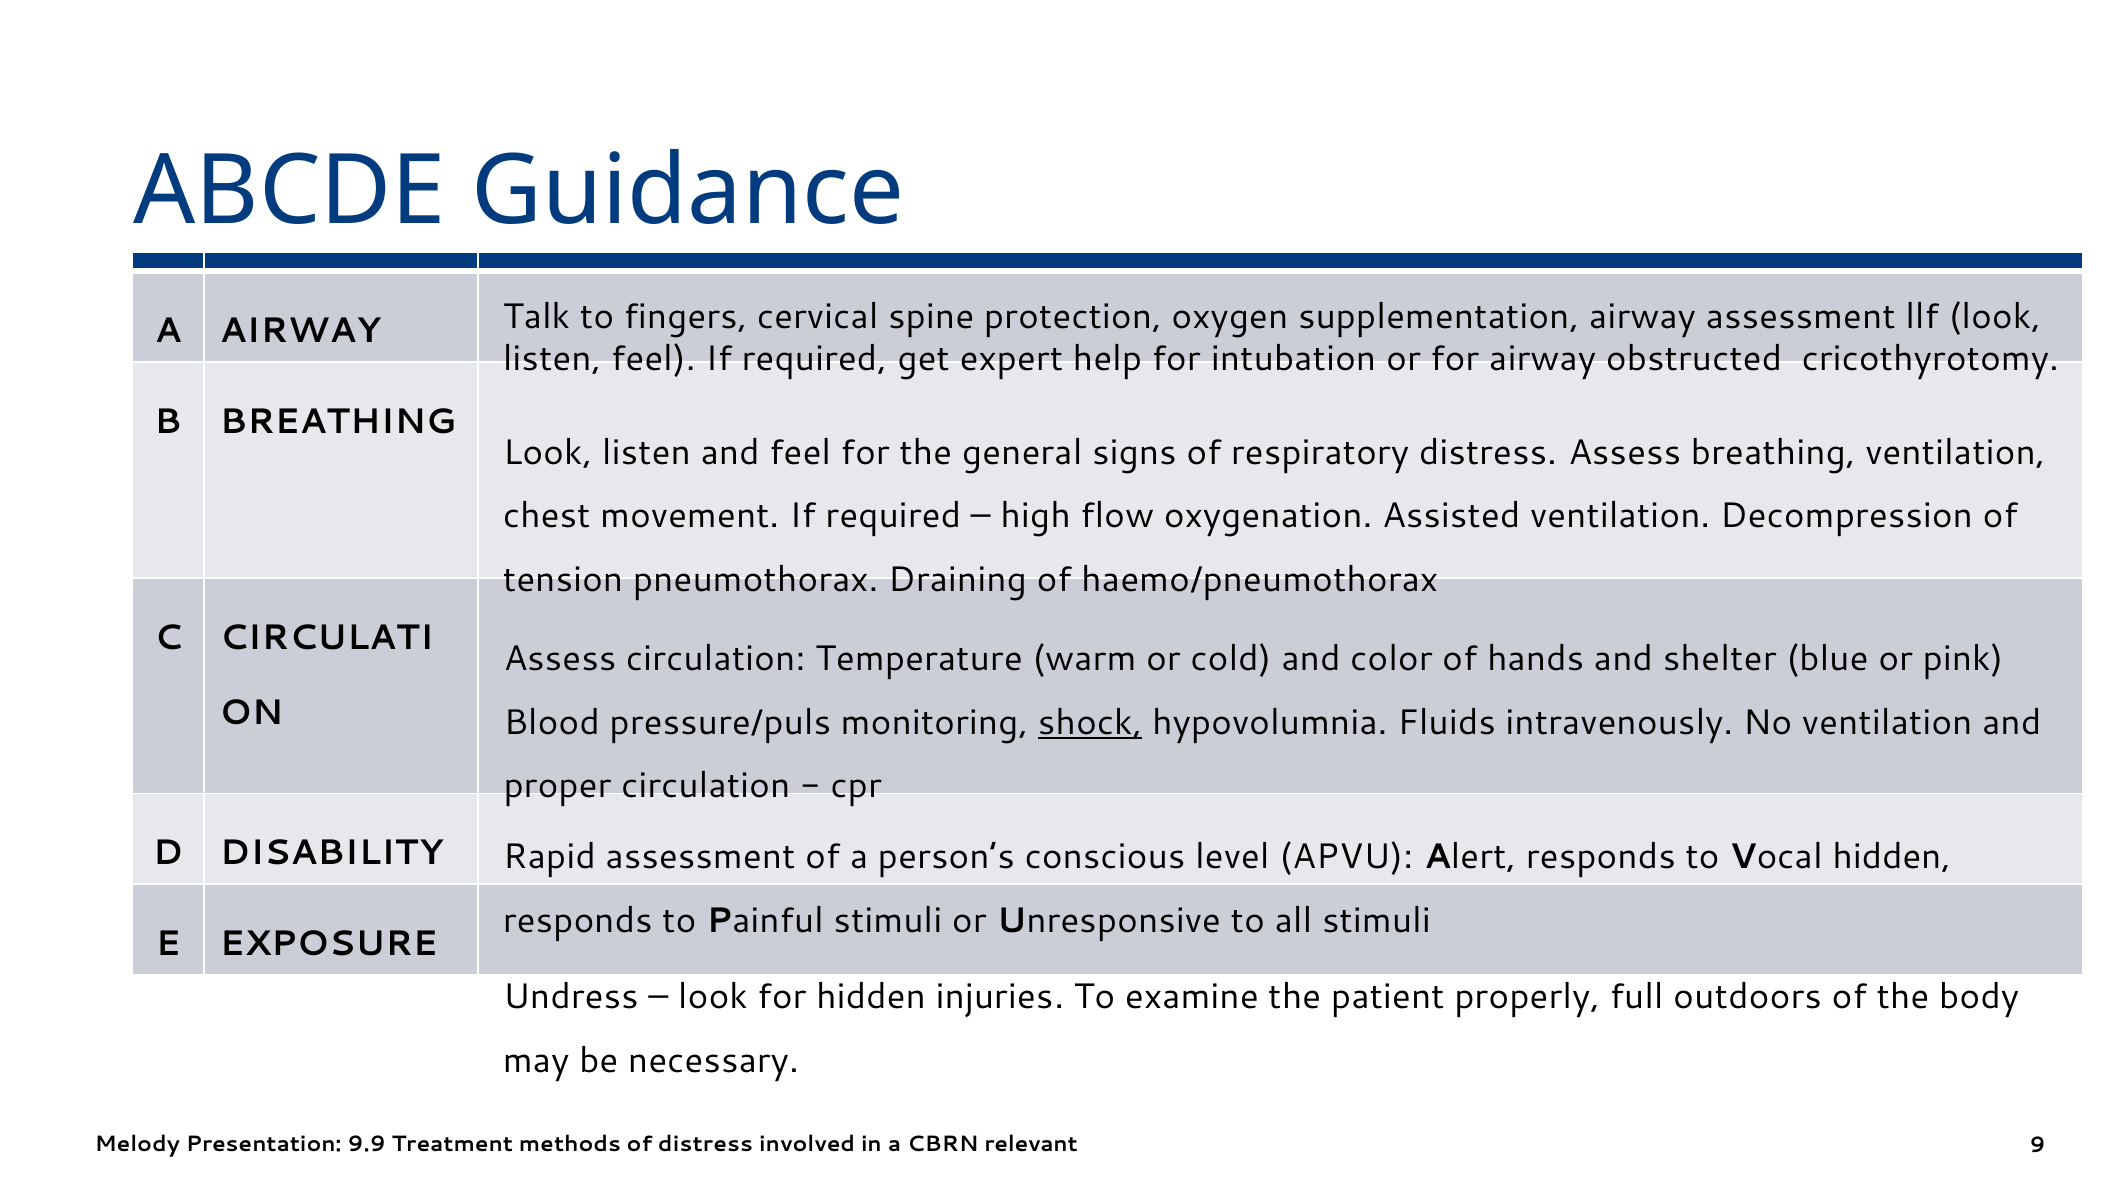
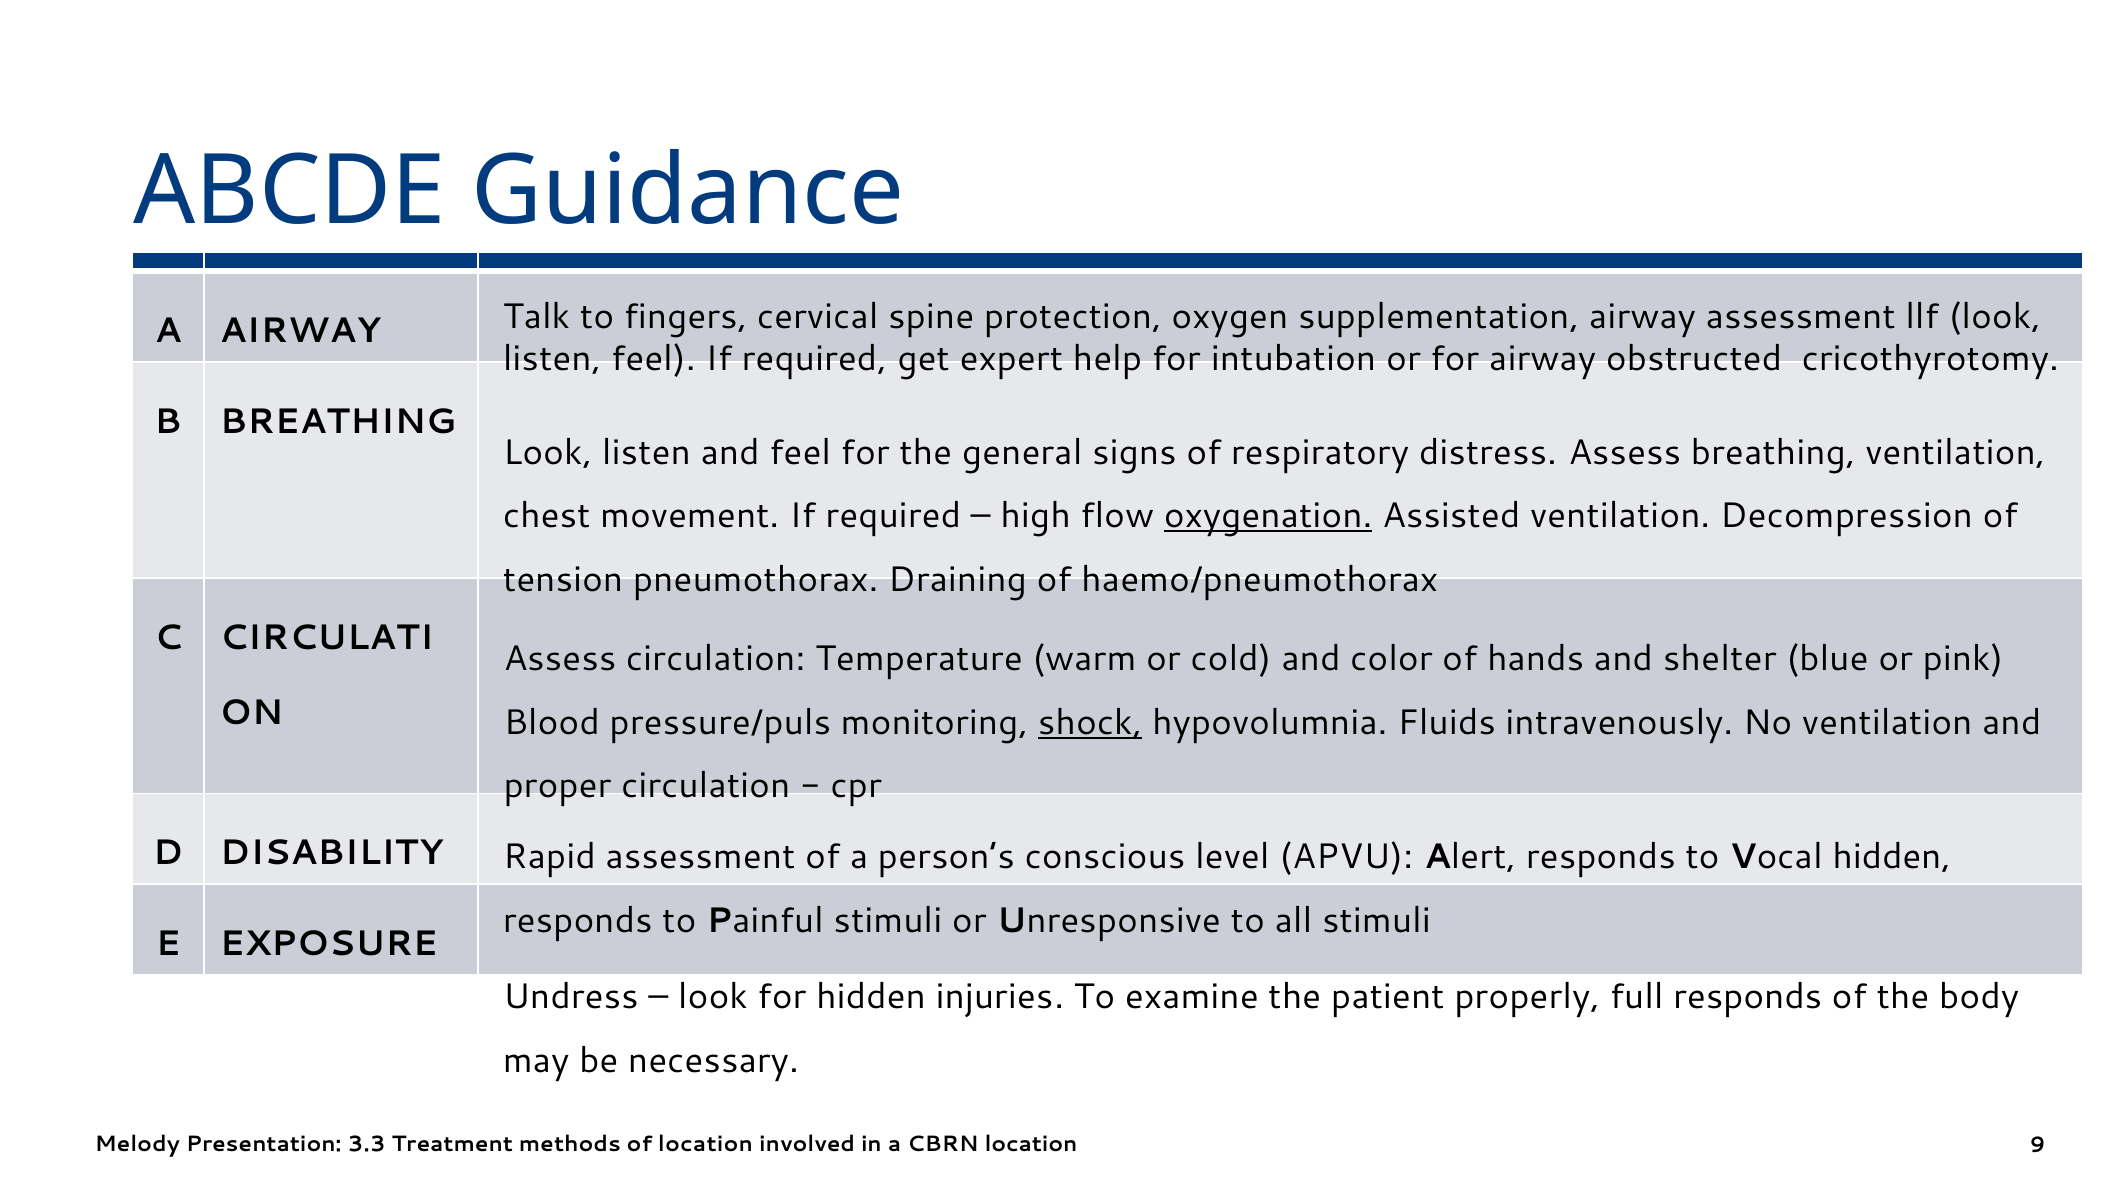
oxygenation underline: none -> present (1268, 516)
full outdoors: outdoors -> responds (1748, 997)
9.9: 9.9 -> 3.3 (367, 1145)
of distress: distress -> location (705, 1145)
CBRN relevant: relevant -> location (1031, 1145)
